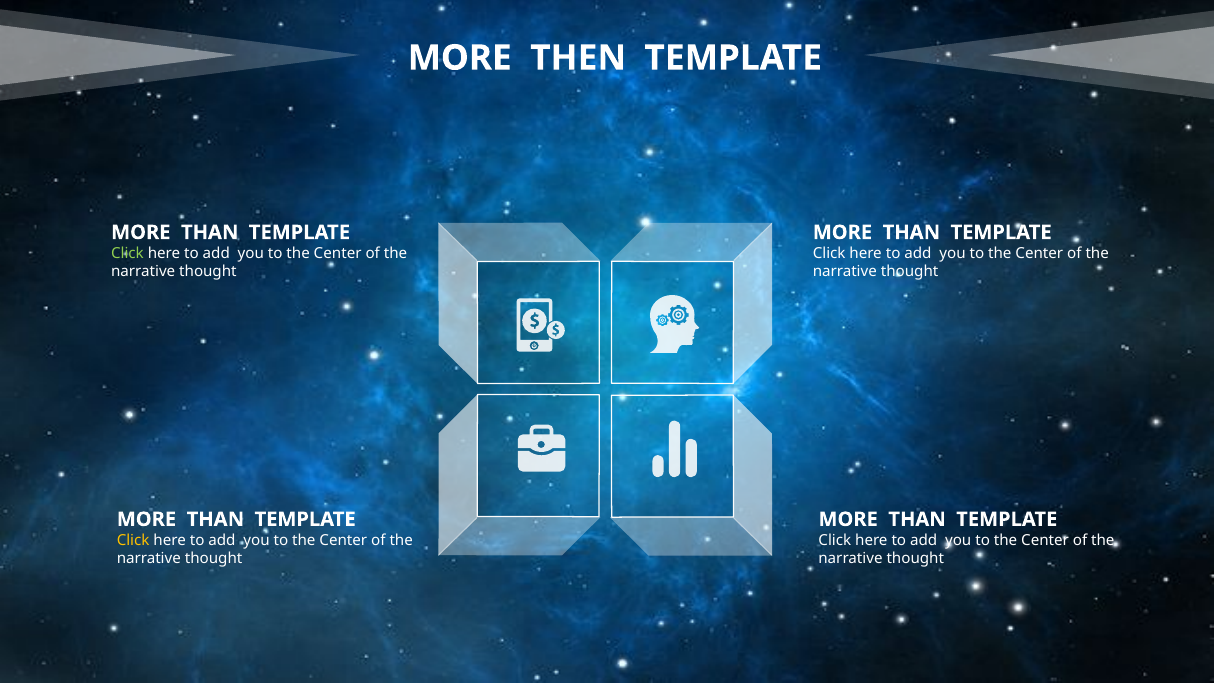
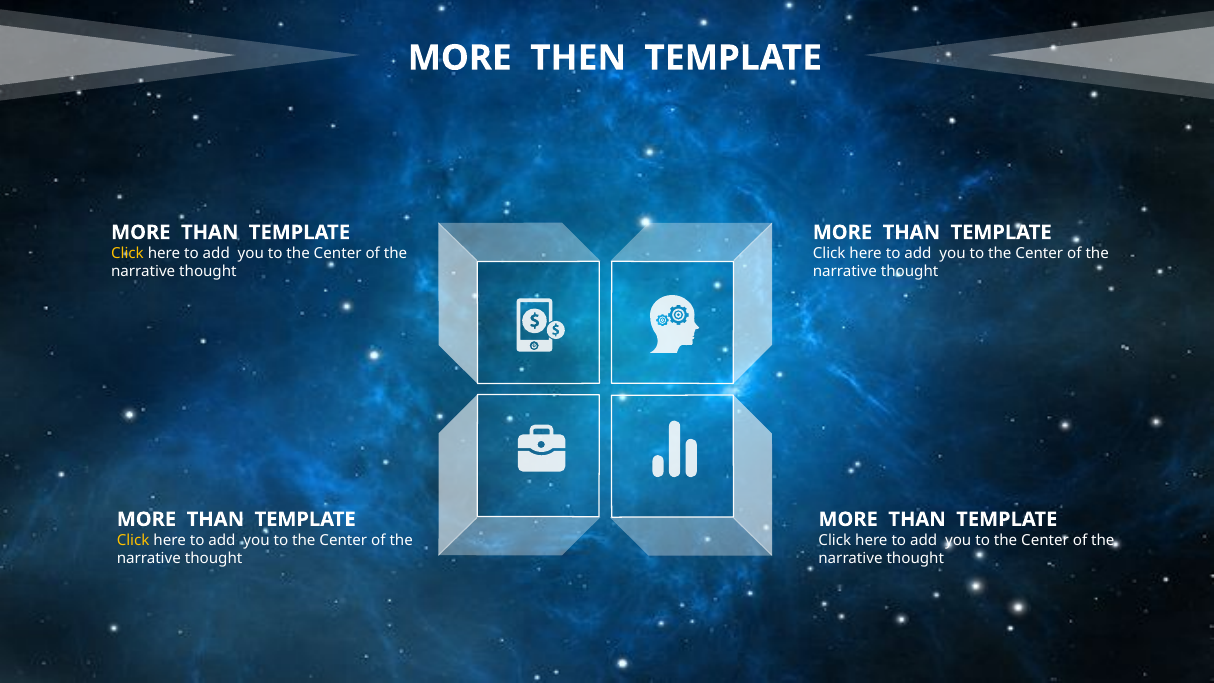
Click colour: light green -> yellow (127, 253)
